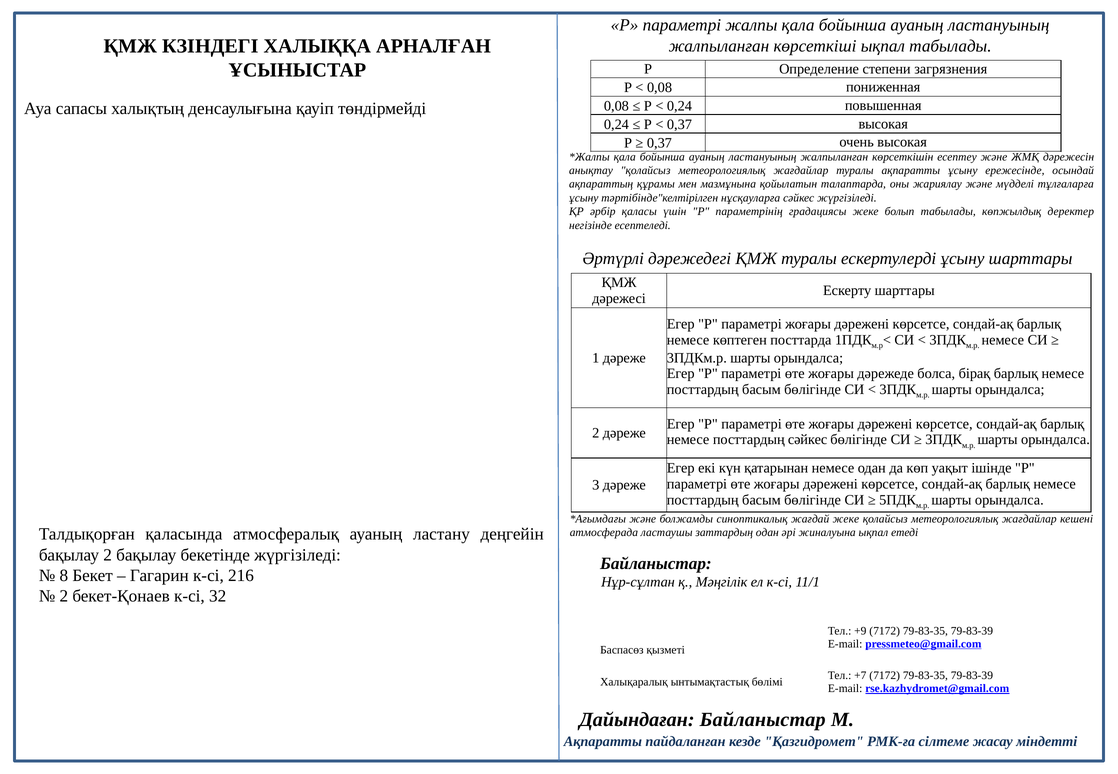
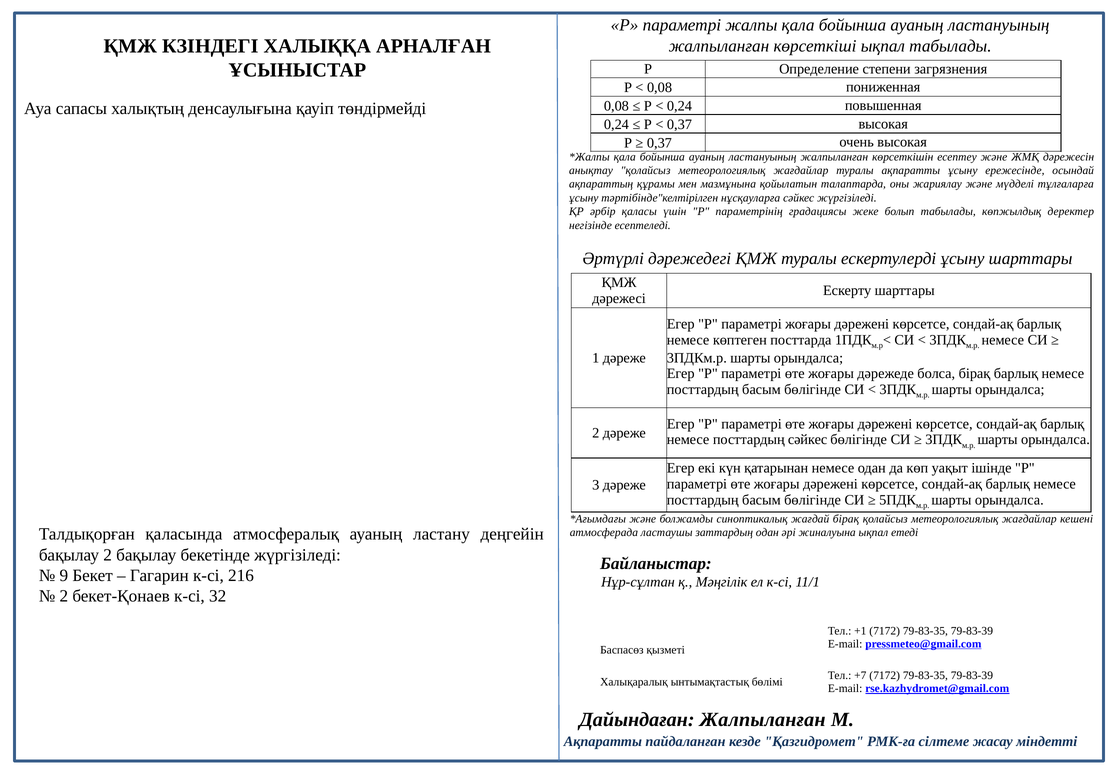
жағдай жеке: жеке -> бірақ (846, 519)
8: 8 -> 9 (64, 576)
+9: +9 -> +1 (860, 631)
Дайындаған Байланыстар: Байланыстар -> Жалпыланған (763, 719)
